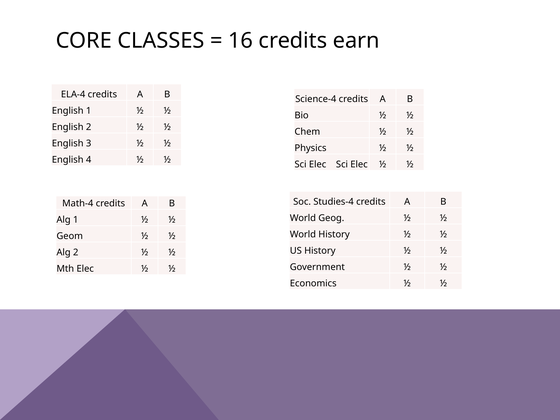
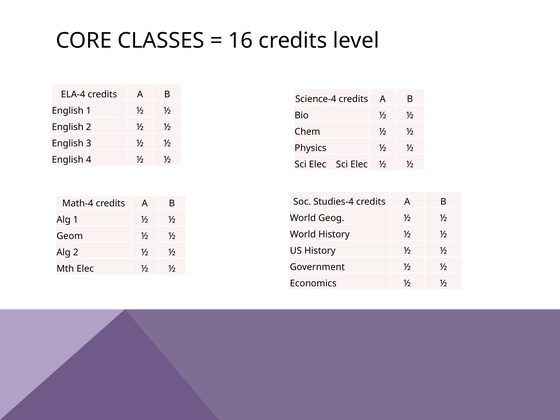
earn: earn -> level (356, 41)
